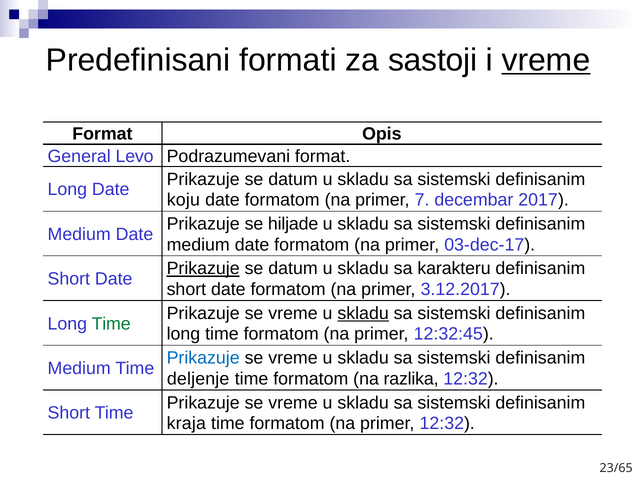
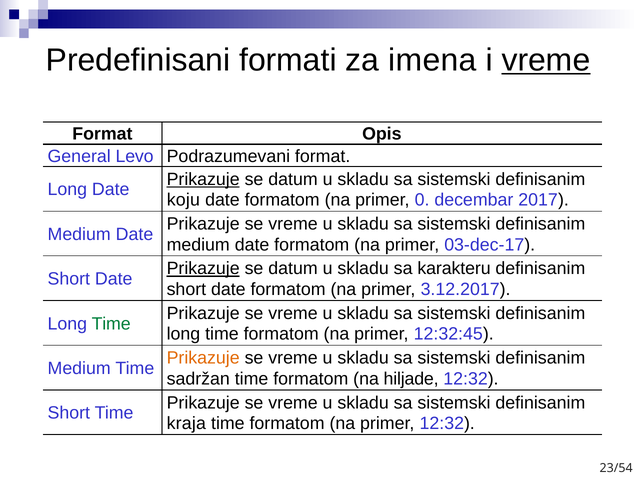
sastoji: sastoji -> imena (432, 60)
Prikazuje underline: none -> present (203, 179)
7: 7 -> 0 (422, 200)
hiljade: hiljade -> vreme (293, 224)
skladu underline: present -> none (363, 313)
Prikazuje colour: blue -> orange (203, 358)
deljenje: deljenje -> sadržan (198, 379)
razlika: razlika -> hiljade (411, 379)
23/65: 23/65 -> 23/54 (616, 469)
